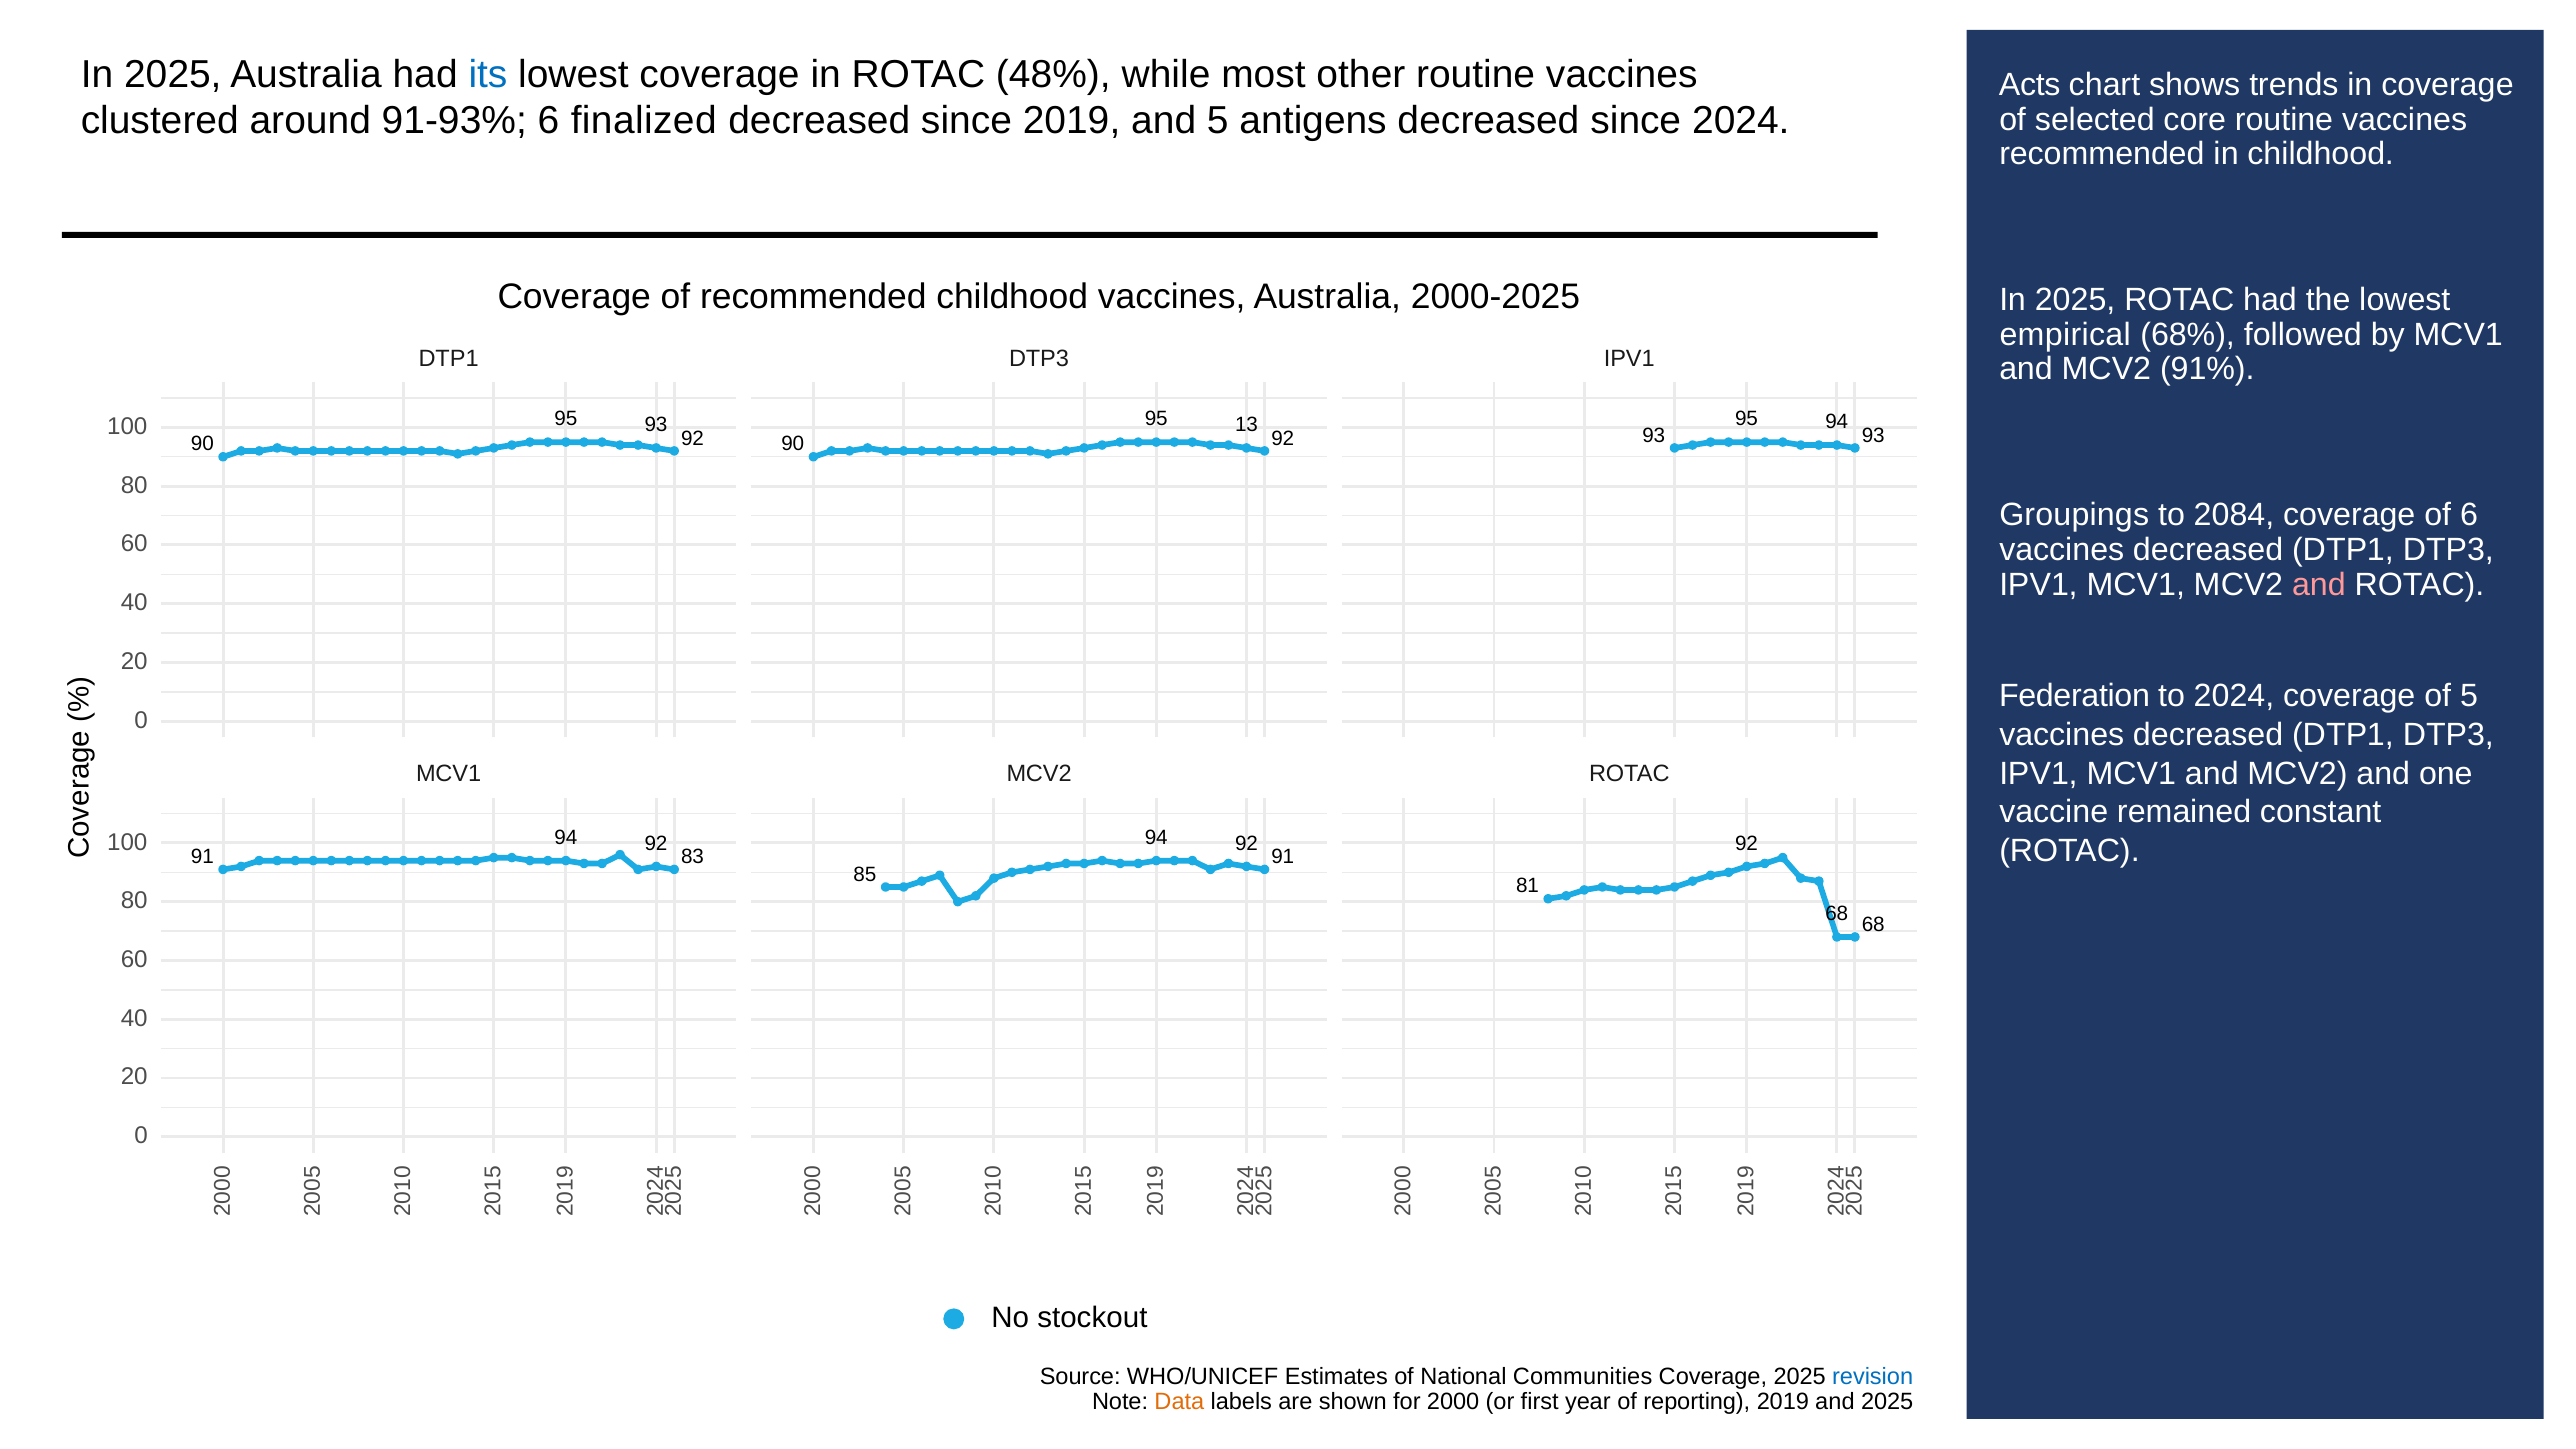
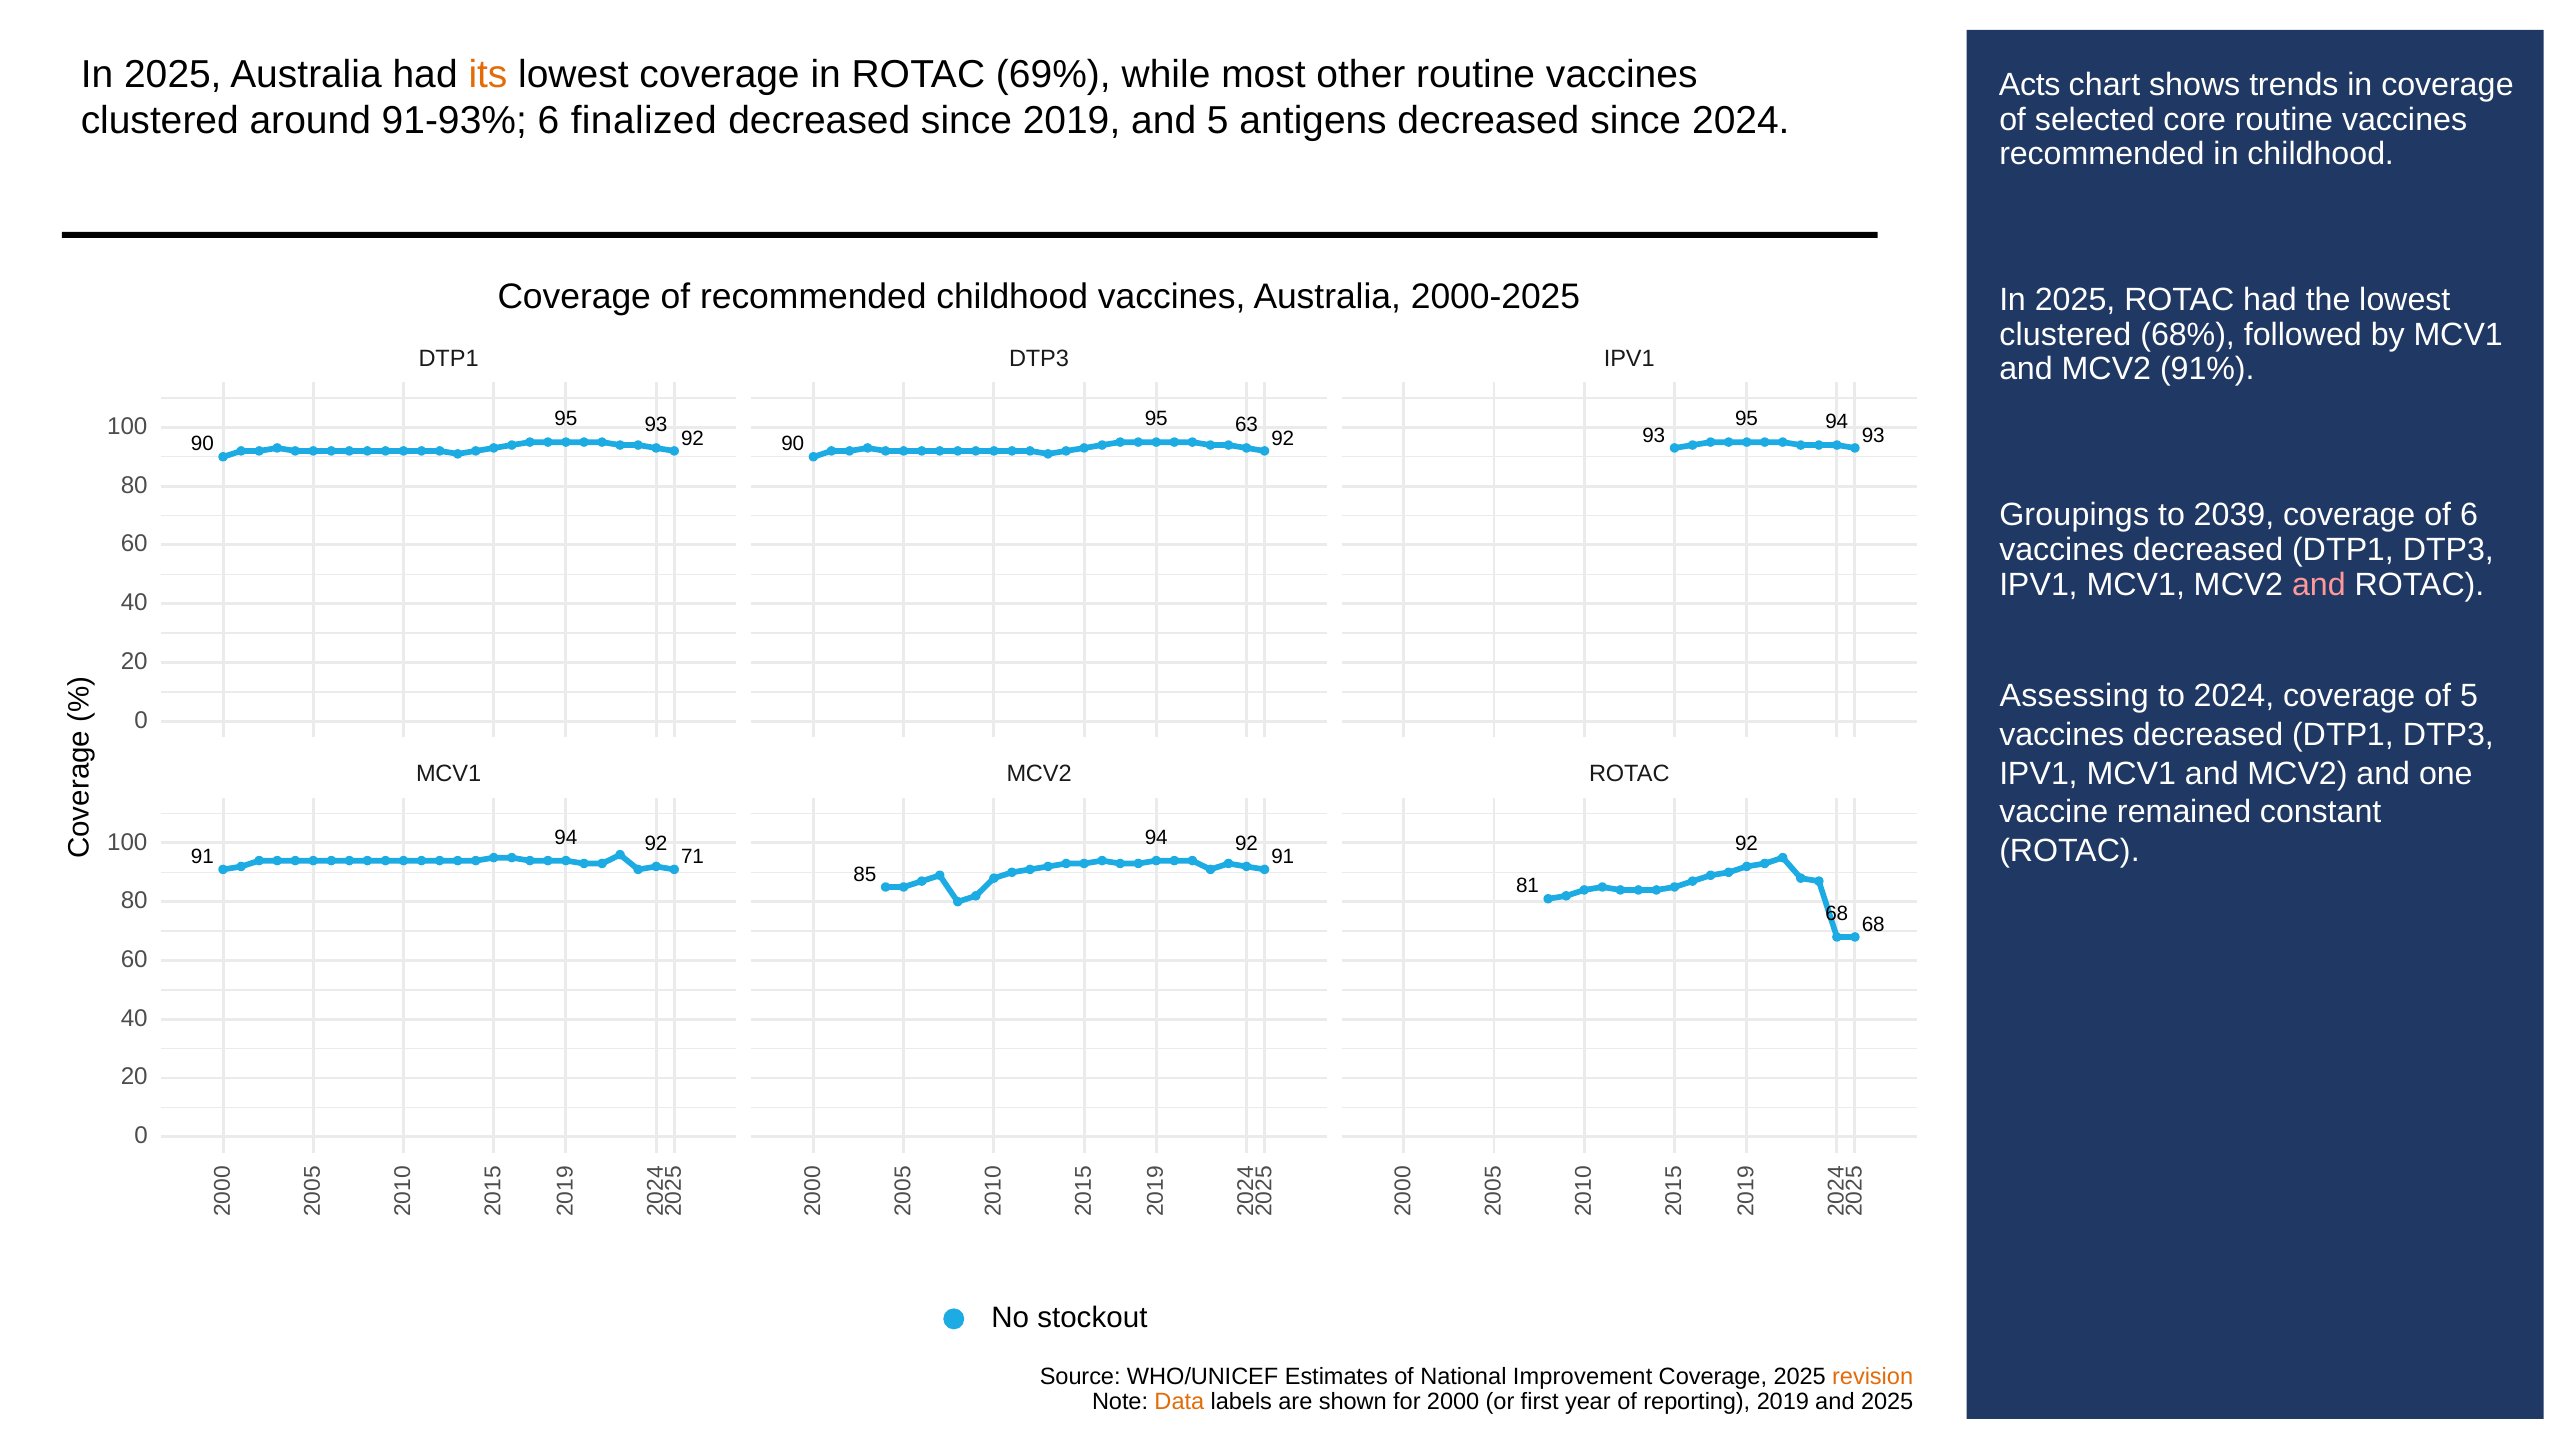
its colour: blue -> orange (488, 74)
48%: 48% -> 69% (1053, 74)
empirical: empirical -> clustered (2065, 335)
13: 13 -> 63 (1247, 425)
2084: 2084 -> 2039 (2234, 515)
Federation: Federation -> Assessing (2074, 696)
83: 83 -> 71 (693, 857)
Communities: Communities -> Improvement (1583, 1376)
revision colour: blue -> orange (1873, 1376)
